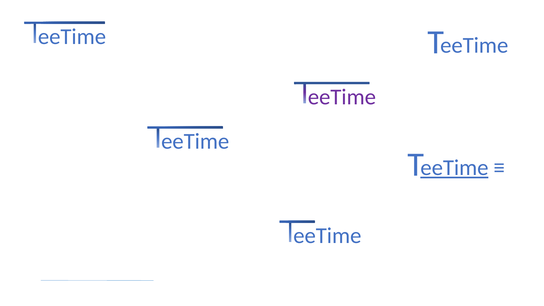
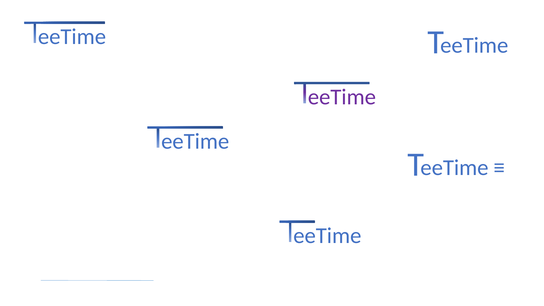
eeTime underline: present -> none (454, 168)
